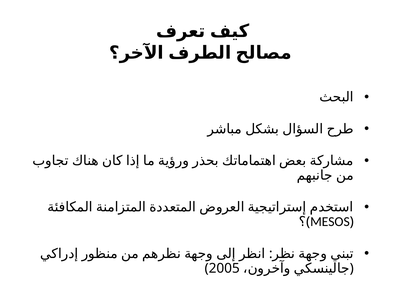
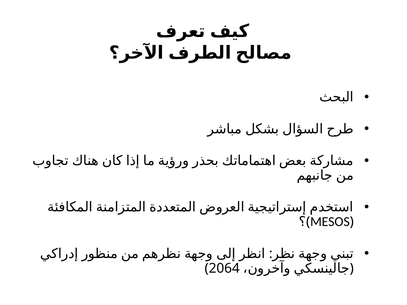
2005: 2005 -> 2064 (224, 268)
